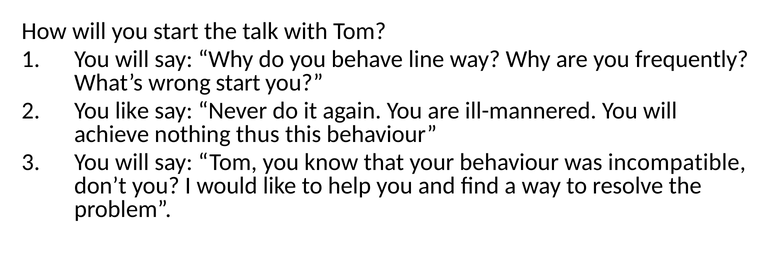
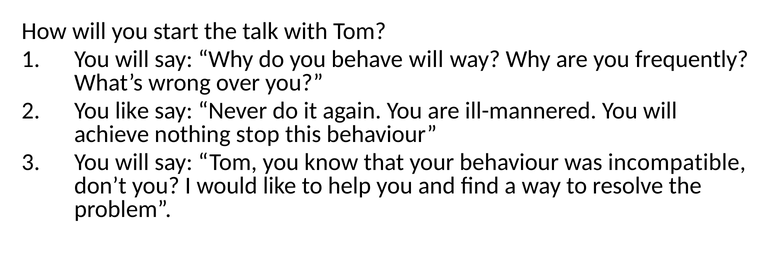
behave line: line -> will (426, 59)
wrong start: start -> over (238, 83)
thus: thus -> stop (258, 134)
